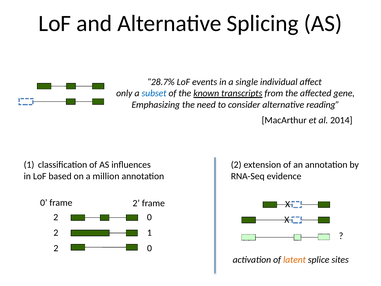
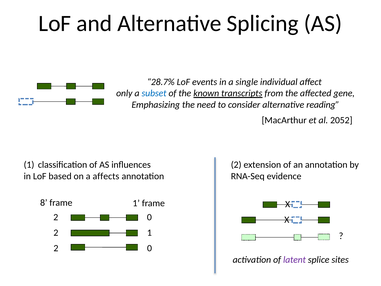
2014: 2014 -> 2052 (341, 120)
million: million -> affects (106, 176)
0: 0 -> 8 (44, 203)
2: 2 -> 1 (136, 203)
latent colour: orange -> purple (294, 260)
